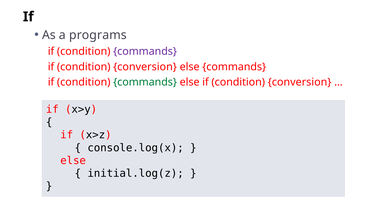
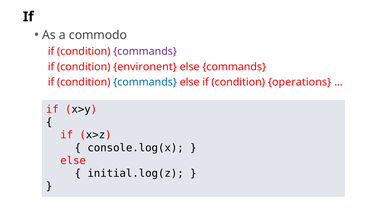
programs: programs -> commodo (98, 35)
conversion: conversion -> environent (145, 67)
commands colour: green -> blue (145, 82)
else if condition conversion: conversion -> operations (300, 82)
